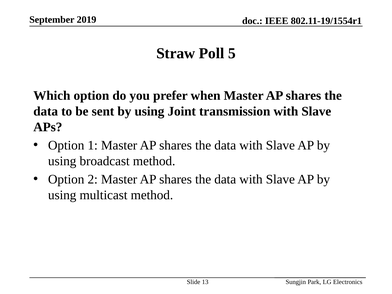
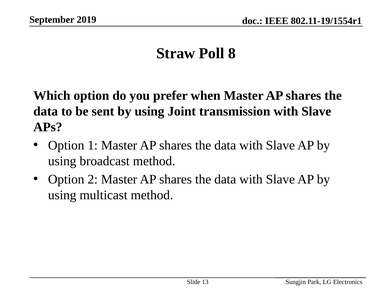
5: 5 -> 8 (232, 53)
